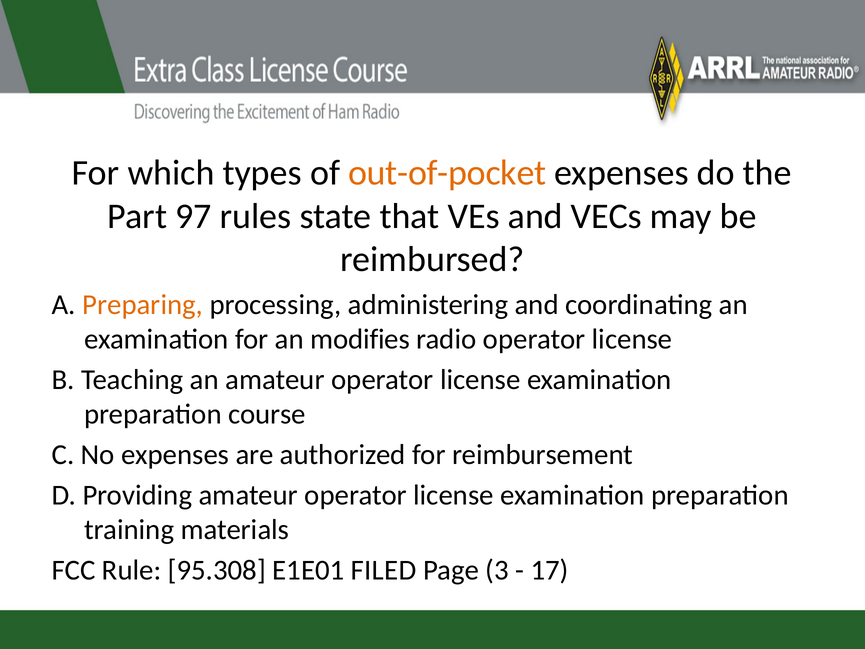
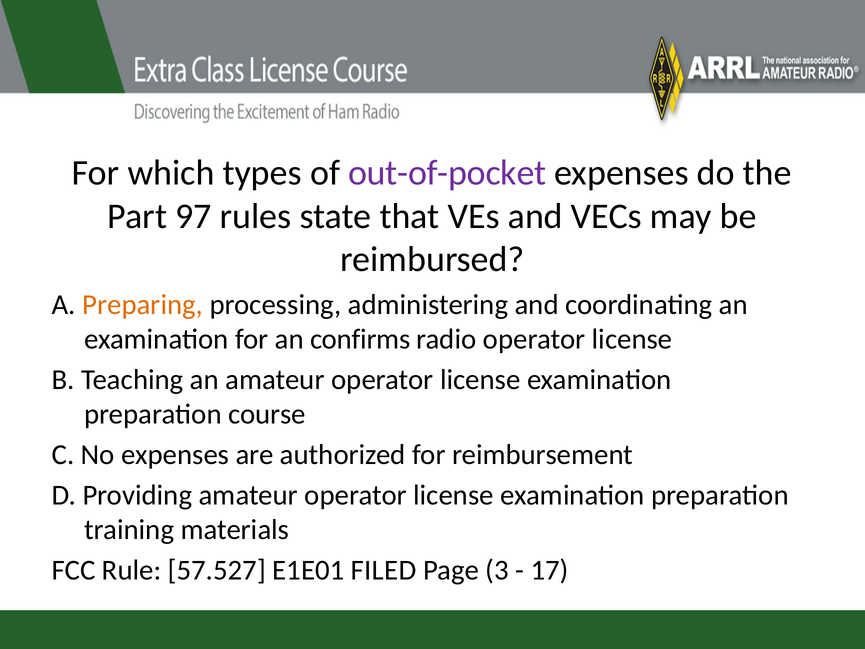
out-of-pocket colour: orange -> purple (447, 173)
modifies: modifies -> confirms (360, 339)
95.308: 95.308 -> 57.527 (217, 570)
